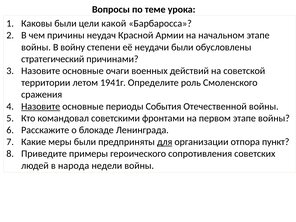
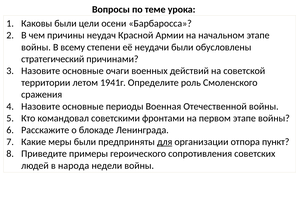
какой: какой -> осени (114, 23)
войну: войну -> всему (73, 47)
Назовите underline: present -> none (41, 106)
События: События -> Военная (163, 106)
